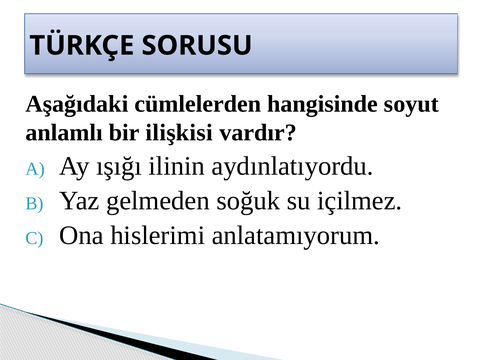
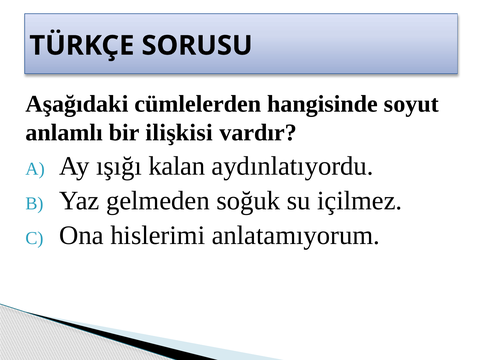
ilinin: ilinin -> kalan (177, 166)
